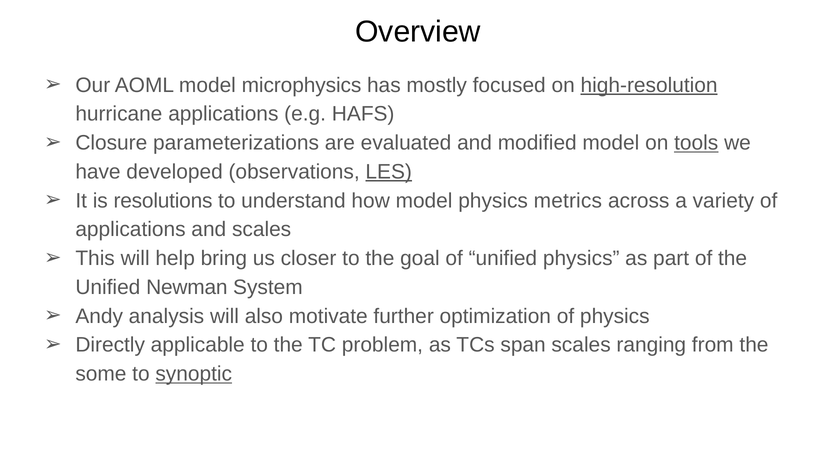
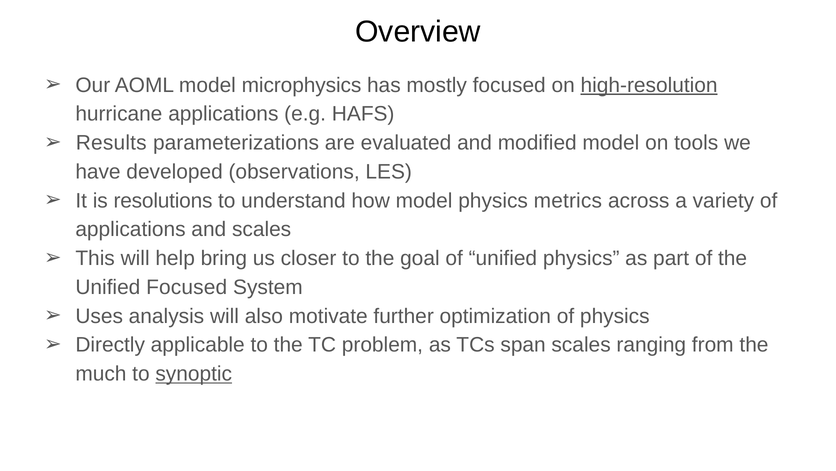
Closure: Closure -> Results (111, 143)
tools underline: present -> none (696, 143)
LES underline: present -> none (389, 172)
Unified Newman: Newman -> Focused (187, 287)
Andy: Andy -> Uses (99, 316)
some: some -> much (101, 373)
